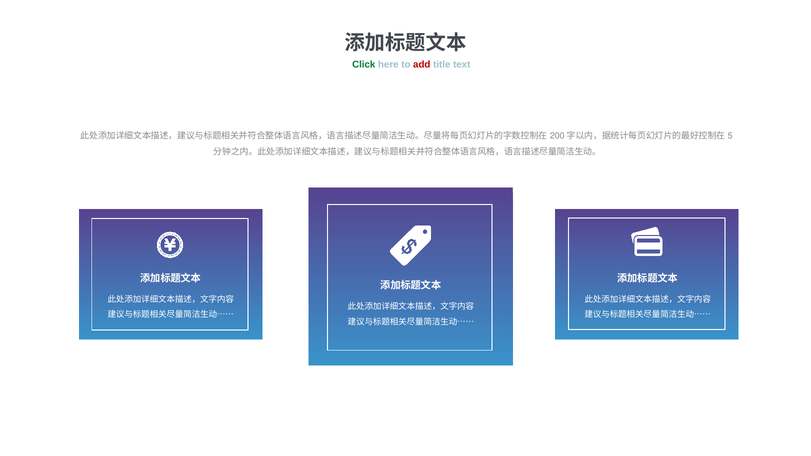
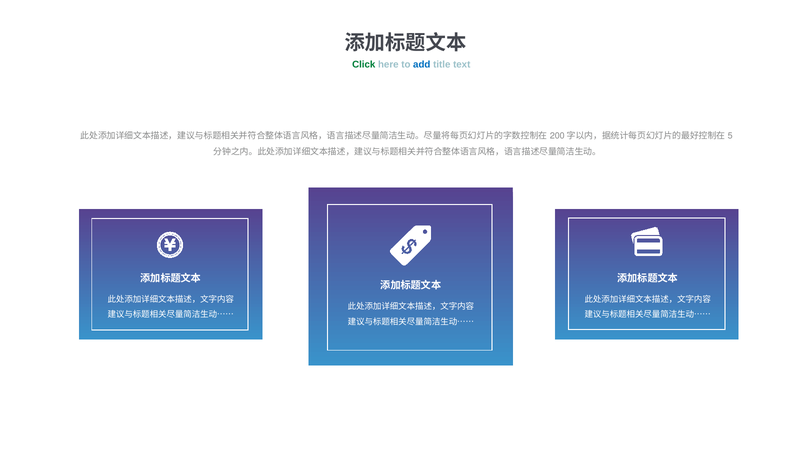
add colour: red -> blue (422, 65)
